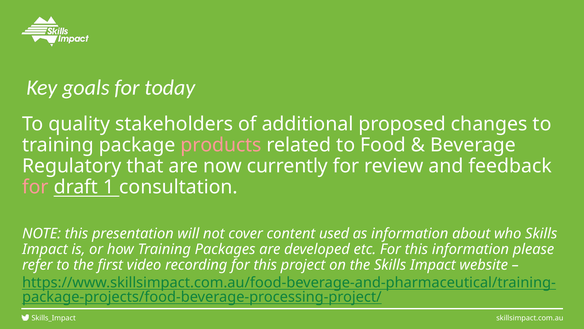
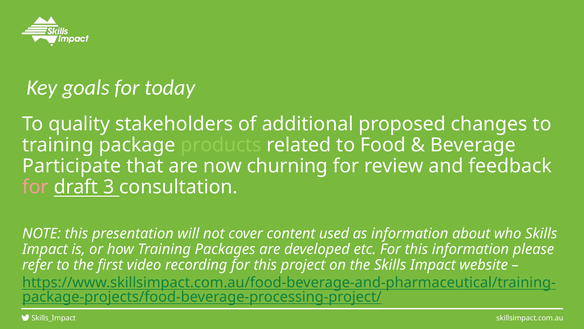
products colour: pink -> light green (221, 145)
Regulatory: Regulatory -> Participate (72, 166)
currently: currently -> churning (287, 166)
1: 1 -> 3 (109, 187)
